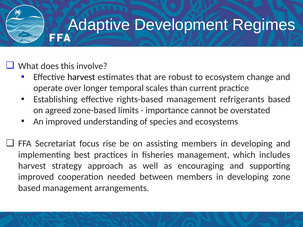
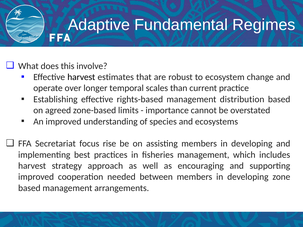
Development: Development -> Fundamental (181, 25)
refrigerants: refrigerants -> distribution (242, 99)
